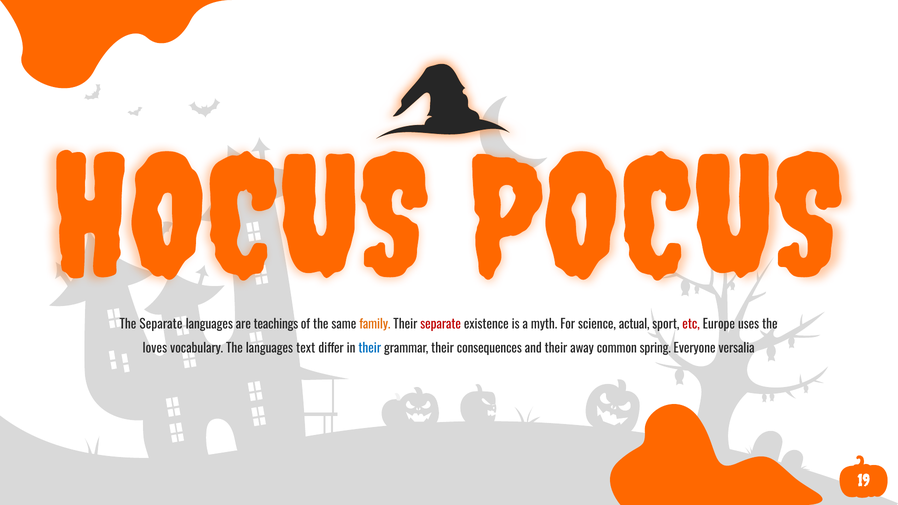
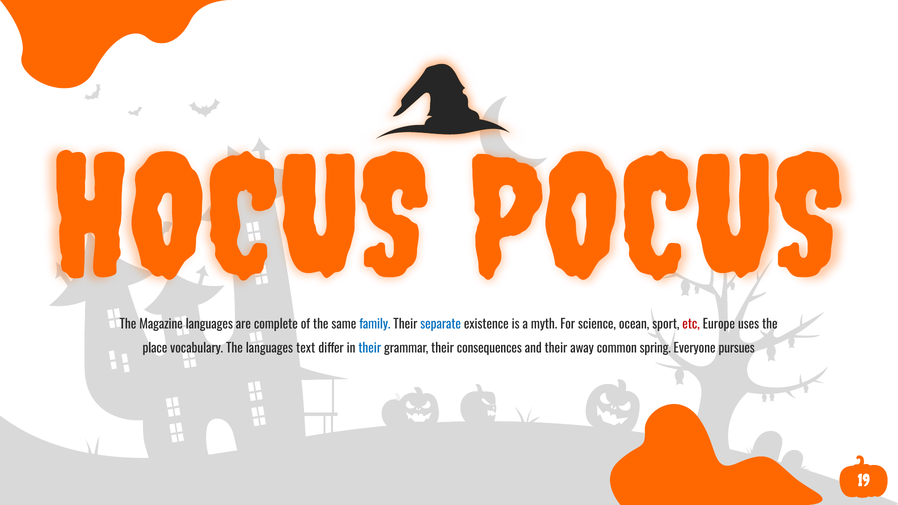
The Separate: Separate -> Magazine (161, 325)
teachings: teachings -> complete (276, 325)
family colour: orange -> blue (375, 325)
separate colour: red -> blue (441, 325)
actual: actual -> ocean (634, 325)
loves: loves -> place (155, 348)
versalia: versalia -> pursues (737, 348)
